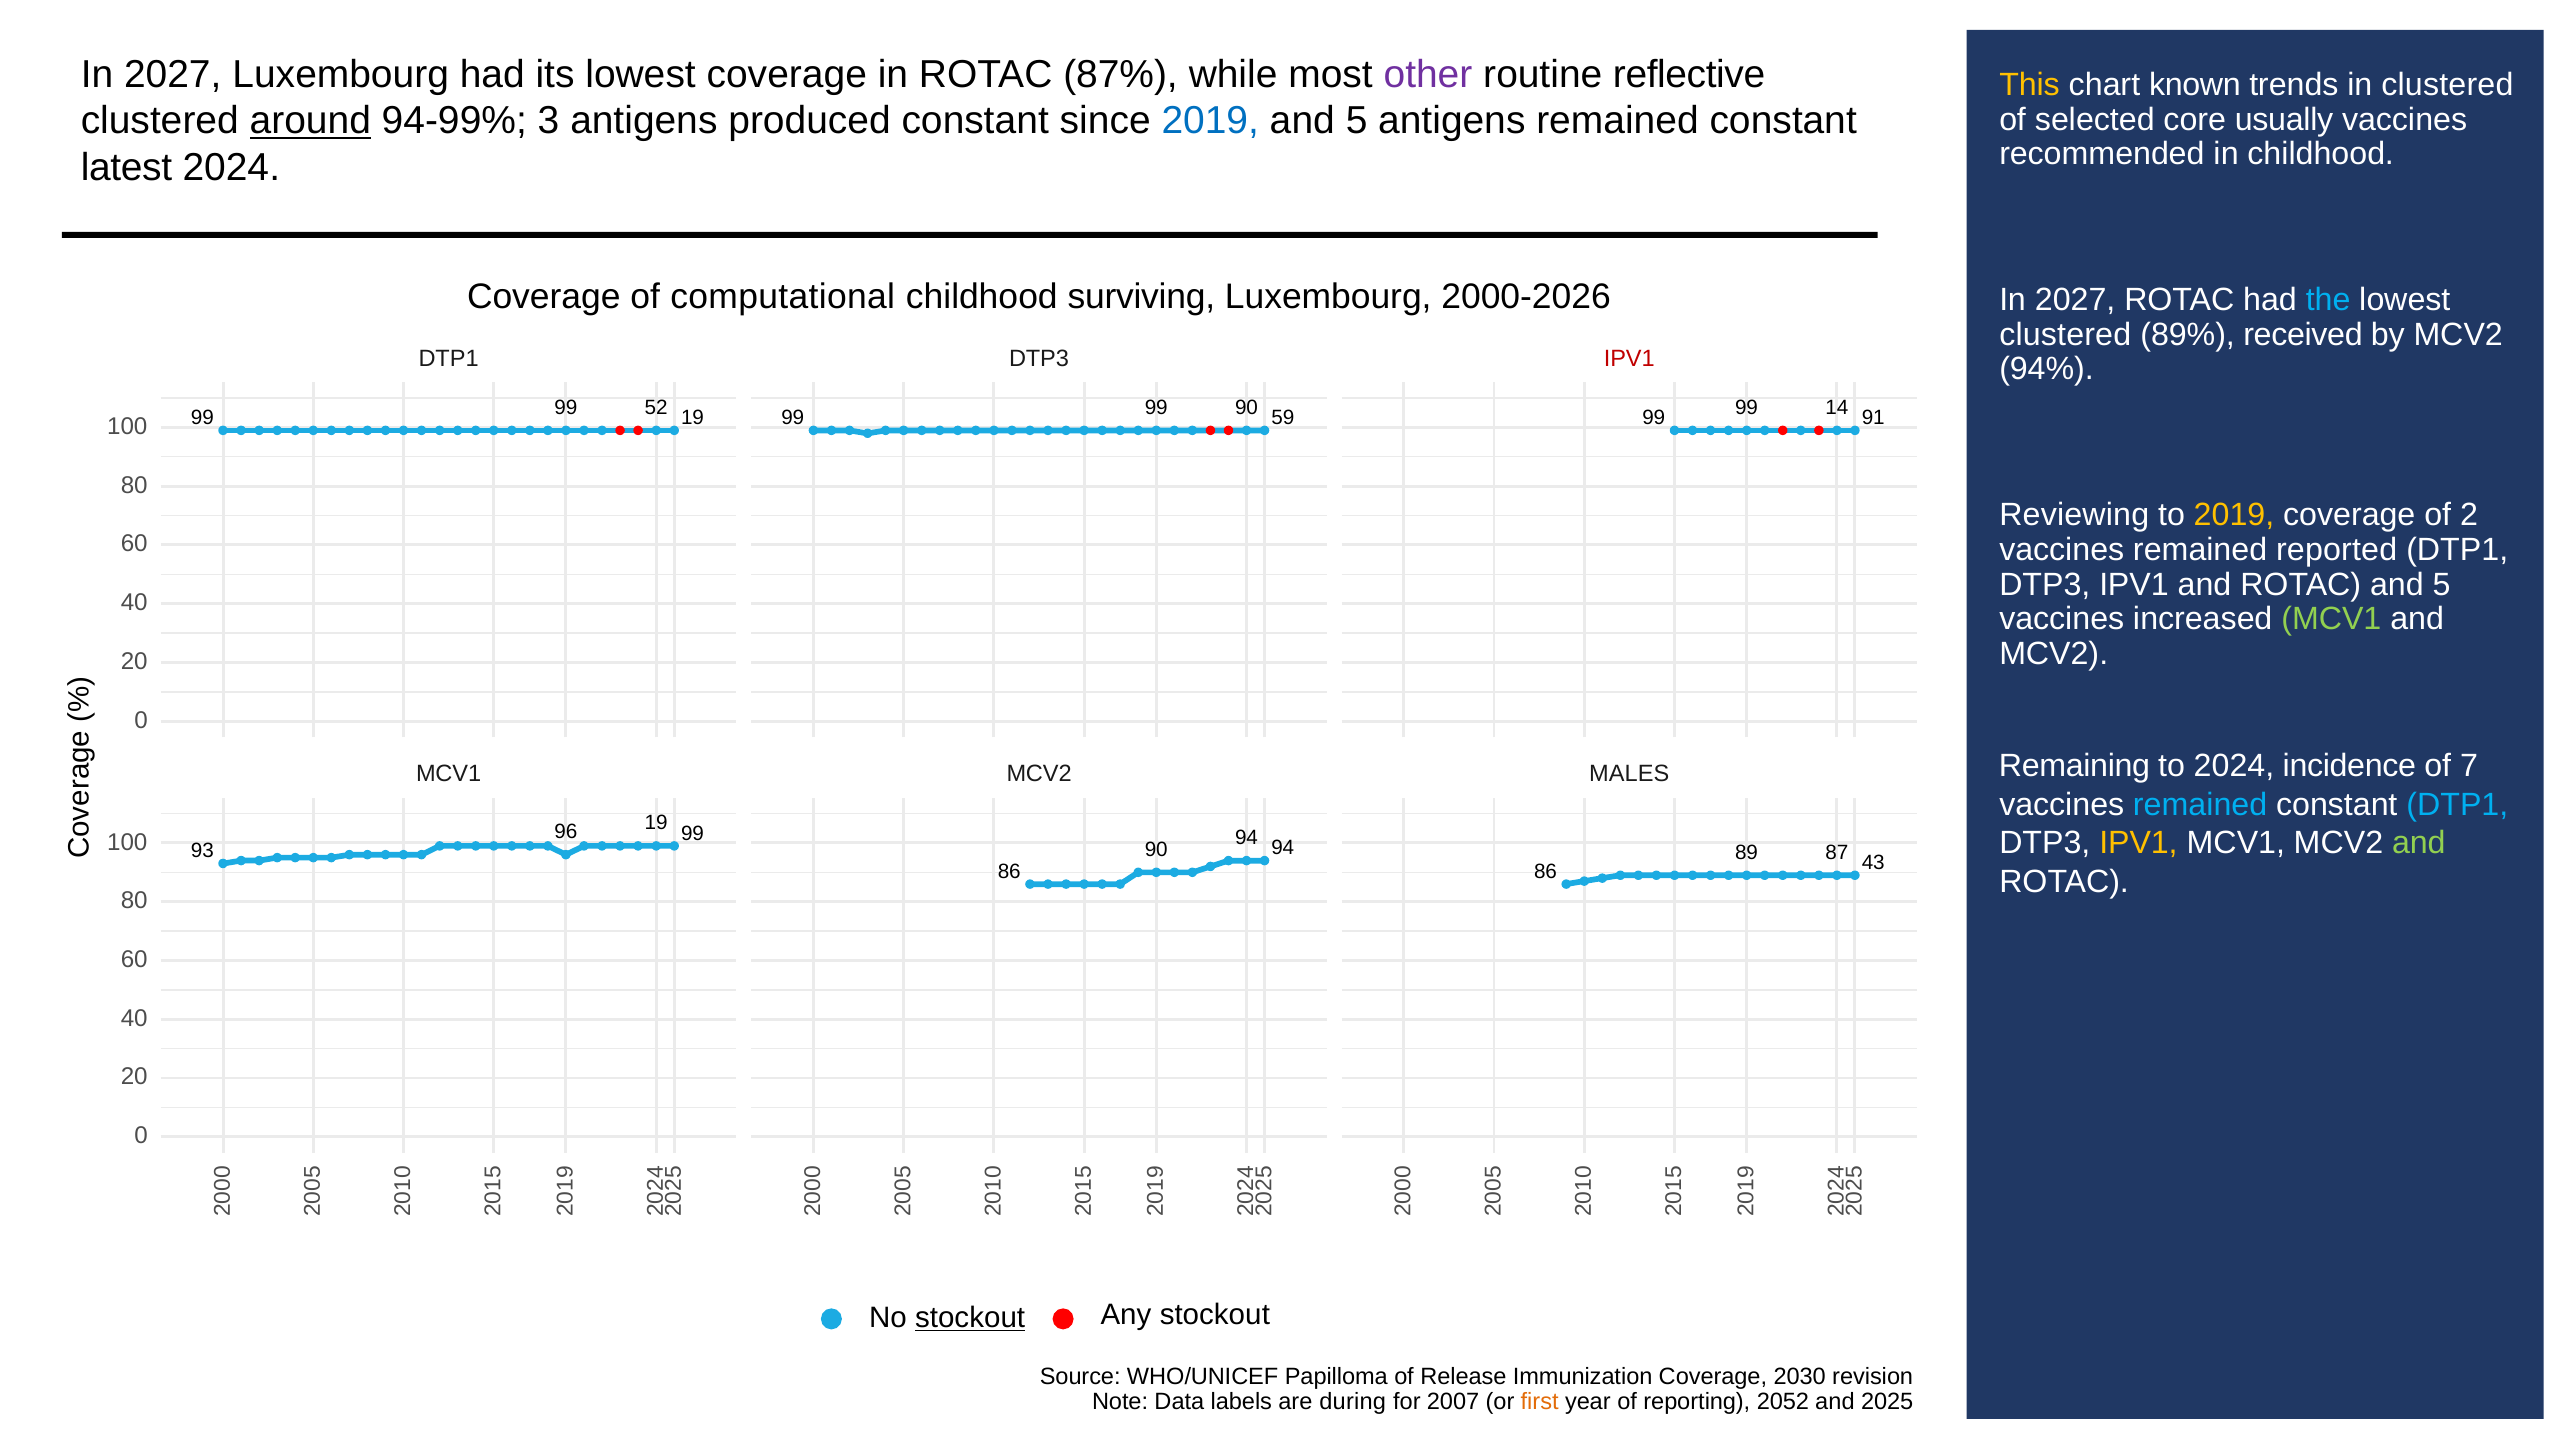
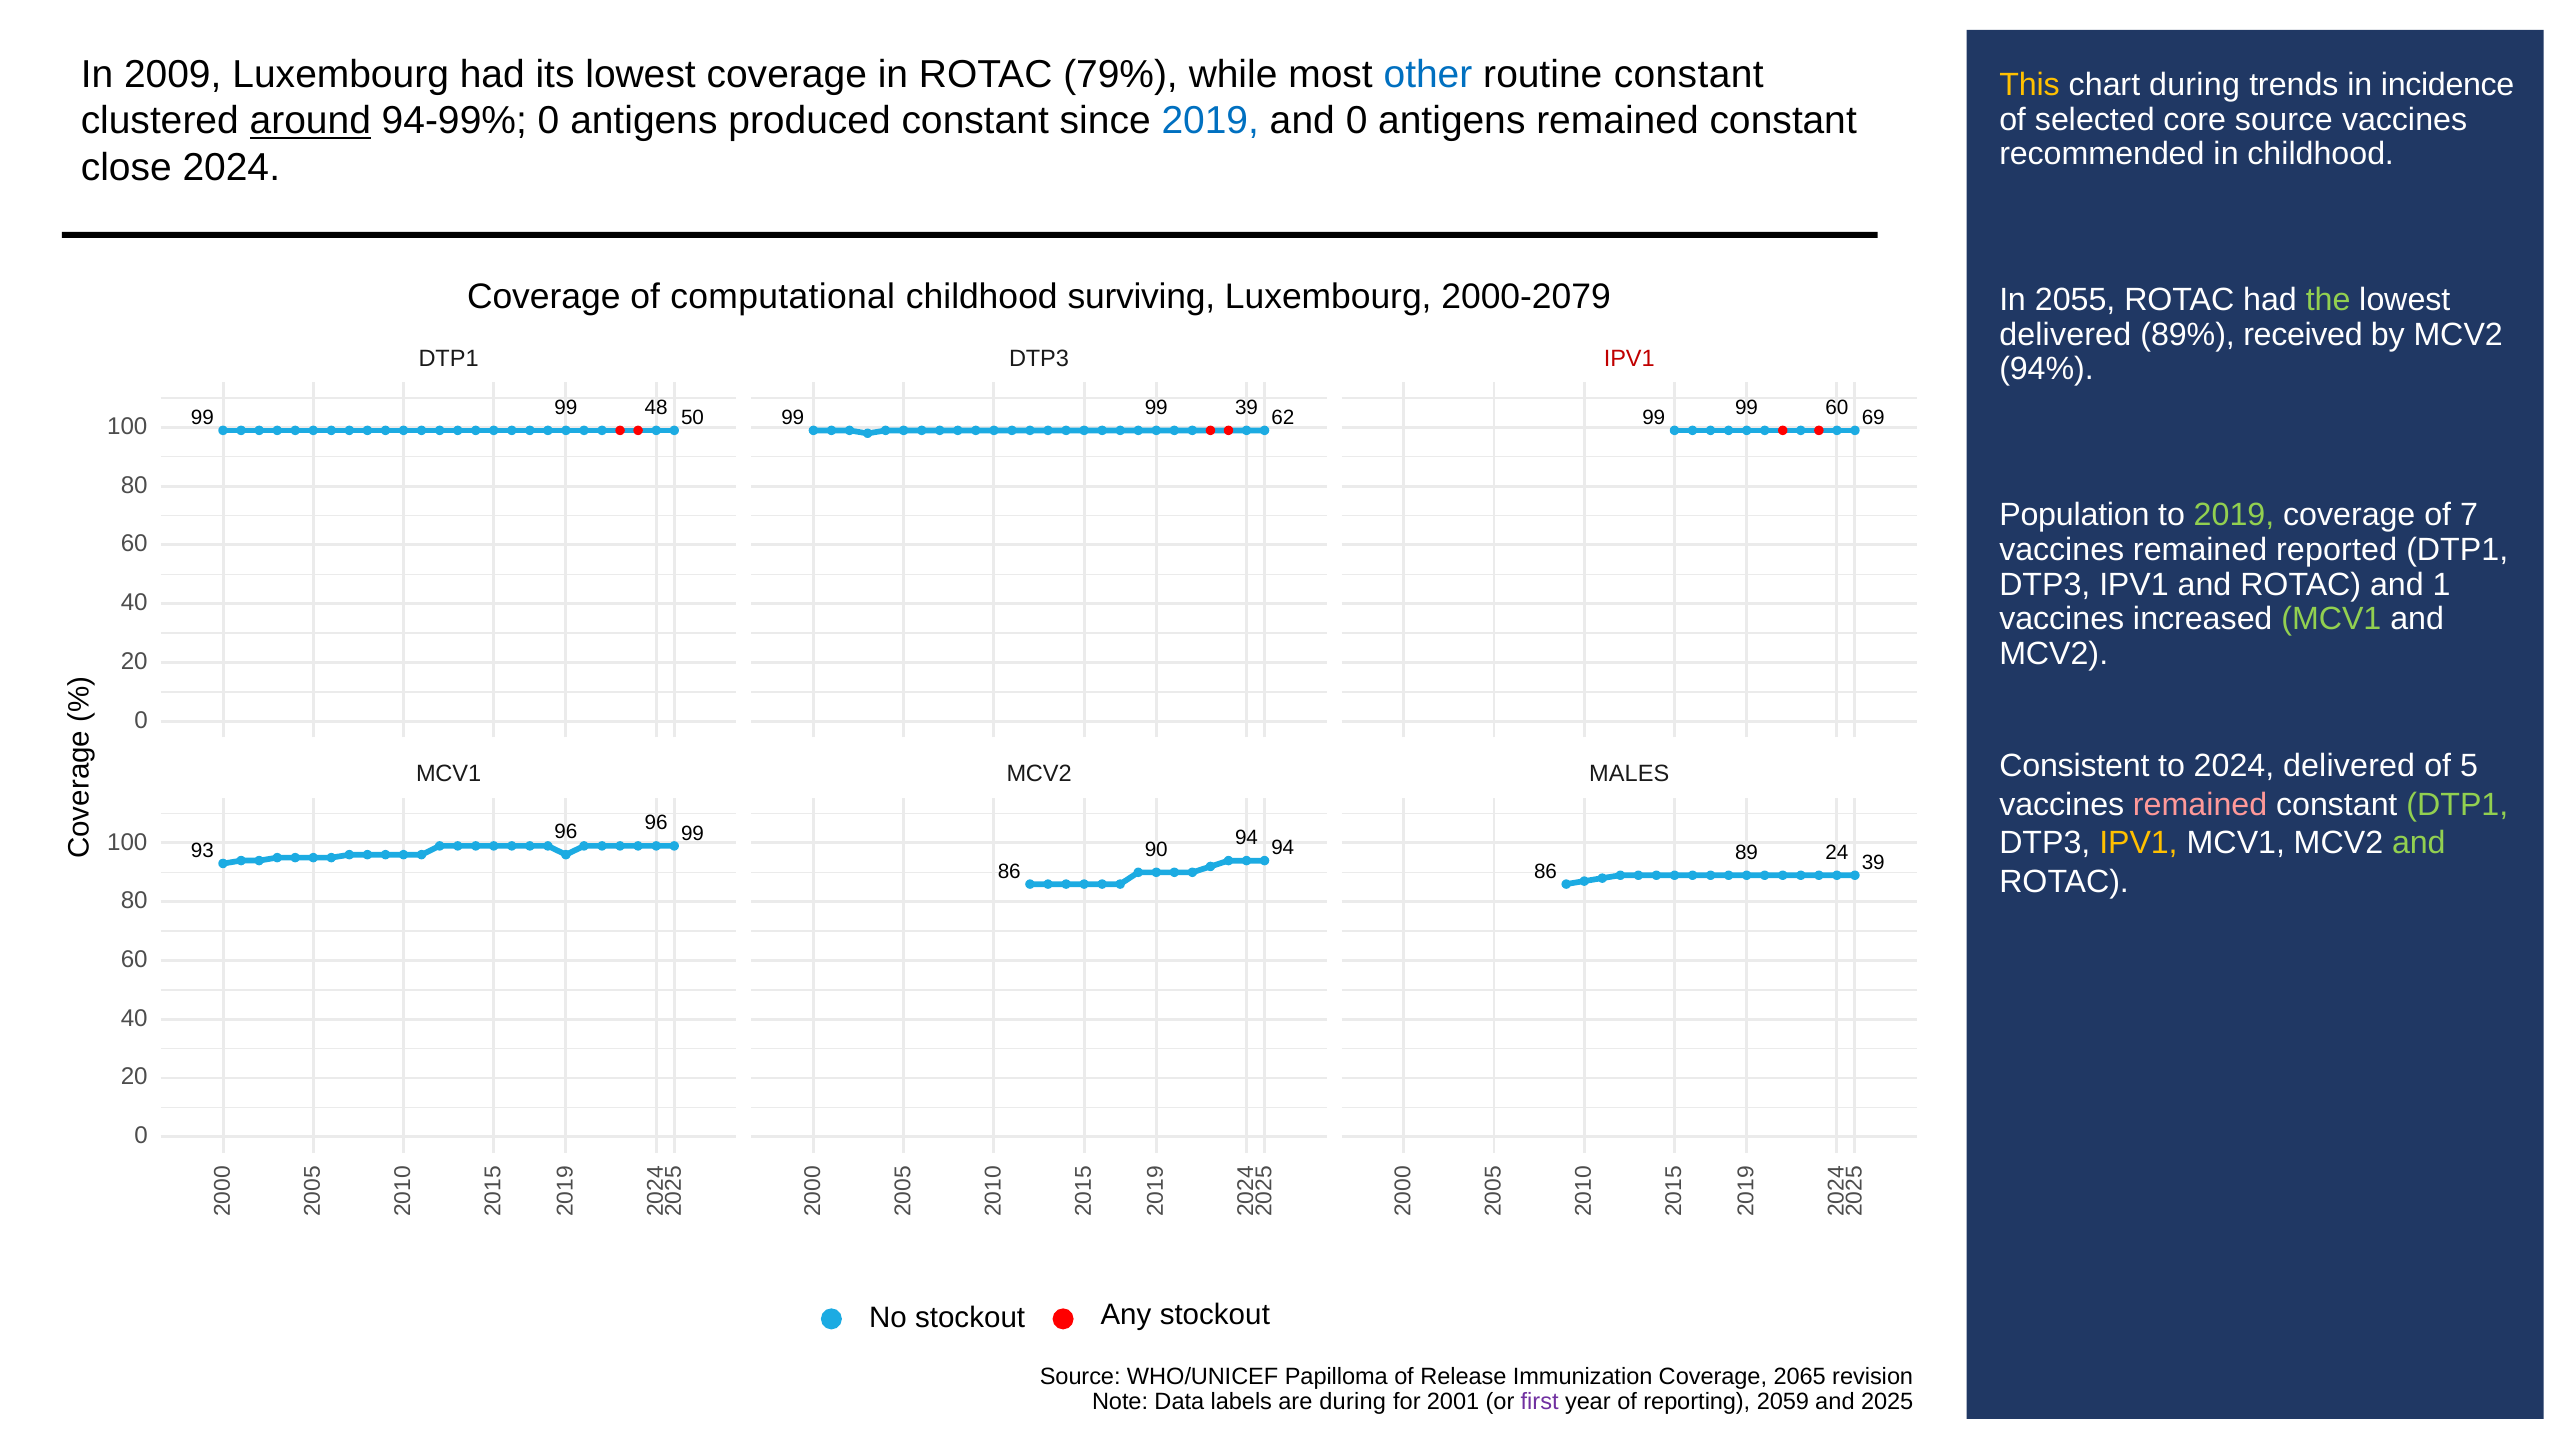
2027: 2027 -> 2009 (173, 74)
87%: 87% -> 79% (1121, 74)
other colour: purple -> blue (1428, 74)
routine reflective: reflective -> constant (1689, 74)
chart known: known -> during (2195, 85)
in clustered: clustered -> incidence (2448, 85)
94-99% 3: 3 -> 0 (549, 121)
5: 5 -> 0 (1357, 121)
core usually: usually -> source (2284, 119)
latest: latest -> close (126, 168)
2000-2026: 2000-2026 -> 2000-2079 (1526, 297)
2027: 2027 -> 2055 (2075, 300)
the colour: light blue -> light green (2328, 300)
clustered: clustered -> delivered (2065, 335)
52: 52 -> 48 (656, 407)
99 90: 90 -> 39 (1247, 407)
99 14: 14 -> 60 (1837, 407)
99 19: 19 -> 50 (693, 418)
59: 59 -> 62 (1283, 418)
91: 91 -> 69 (1873, 418)
Reviewing: Reviewing -> Population (2074, 515)
2019 colour: yellow -> light green (2234, 515)
of 2: 2 -> 7 (2469, 515)
ROTAC and 5: 5 -> 1 (2441, 584)
Remaining: Remaining -> Consistent (2074, 766)
2024 incidence: incidence -> delivered (2349, 766)
of 7: 7 -> 5 (2469, 766)
remained colour: light blue -> pink (2200, 804)
DTP1 colour: light blue -> light green (2457, 804)
96 19: 19 -> 96 (656, 823)
87: 87 -> 24 (1837, 852)
86 43: 43 -> 39 (1873, 863)
stockout underline: present -> none (970, 1318)
2030: 2030 -> 2065 (1800, 1376)
2007: 2007 -> 2001 (1453, 1402)
first colour: orange -> purple (1540, 1402)
2052: 2052 -> 2059 (1783, 1402)
